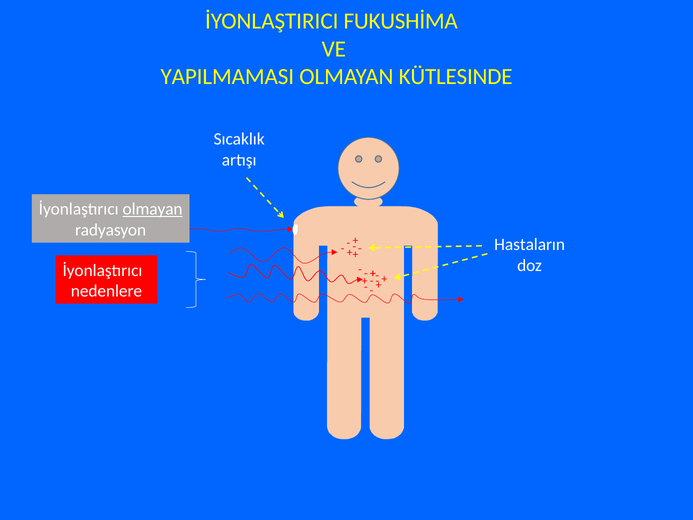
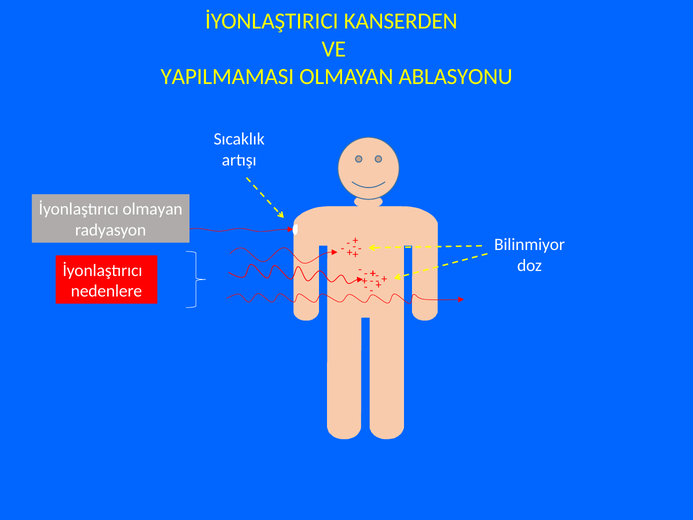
FUKUSHİMA: FUKUSHİMA -> KANSERDEN (401, 21)
KÜTLESINDE: KÜTLESINDE -> ABLASYONU (456, 77)
olmayan underline: present -> none (153, 209)
Hastaların: Hastaların -> Bilinmiyor (530, 244)
